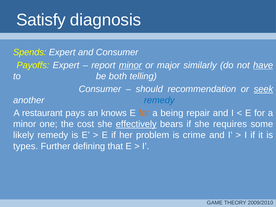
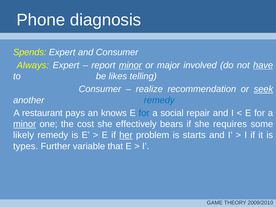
Satisfy: Satisfy -> Phone (41, 20)
Payoffs: Payoffs -> Always (33, 65)
similarly: similarly -> involved (200, 65)
both: both -> likes (118, 76)
should: should -> realize (149, 89)
for colour: orange -> blue (144, 113)
being: being -> social (172, 113)
minor underline: none -> present (25, 124)
effectively underline: present -> none (136, 124)
her underline: none -> present (126, 135)
crime: crime -> starts (194, 135)
defining: defining -> variable (89, 146)
